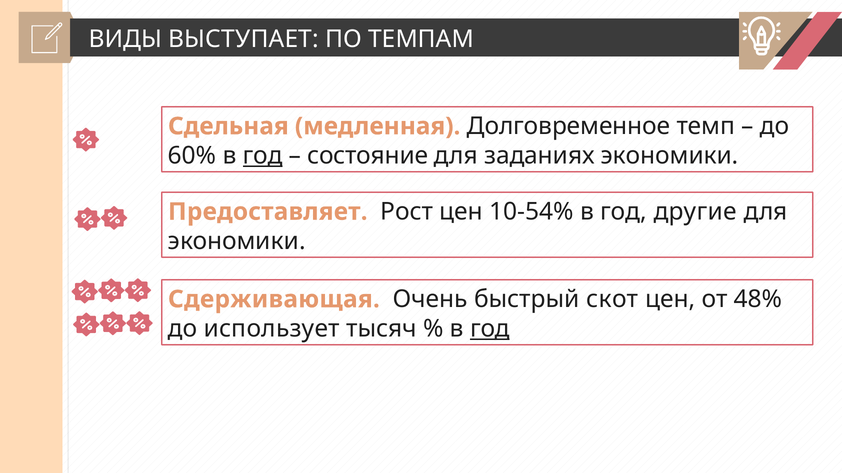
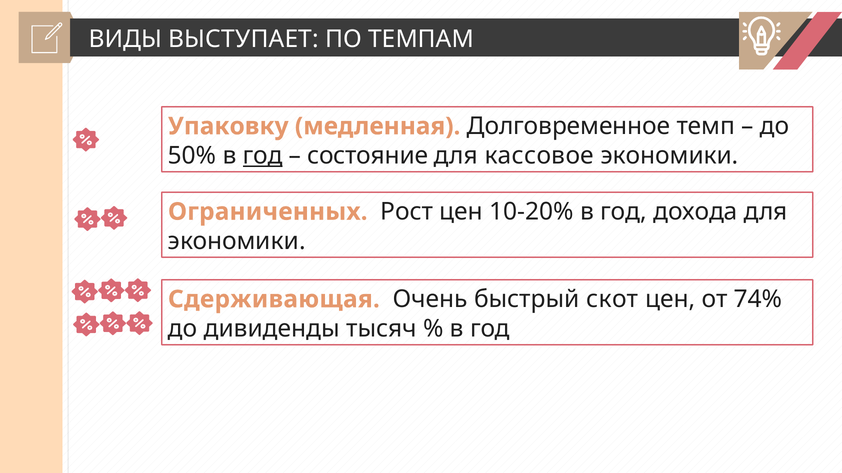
Сдельная: Сдельная -> Упаковку (228, 126)
60%: 60% -> 50% (192, 156)
заданиях: заданиях -> кассовое (539, 156)
Предоставляет: Предоставляет -> Ограниченных (268, 212)
10-54%: 10-54% -> 10-20% (532, 212)
другие: другие -> дохода (695, 212)
48%: 48% -> 74% (758, 300)
использует: использует -> дивиденды (272, 329)
год underline: present -> none (490, 329)
